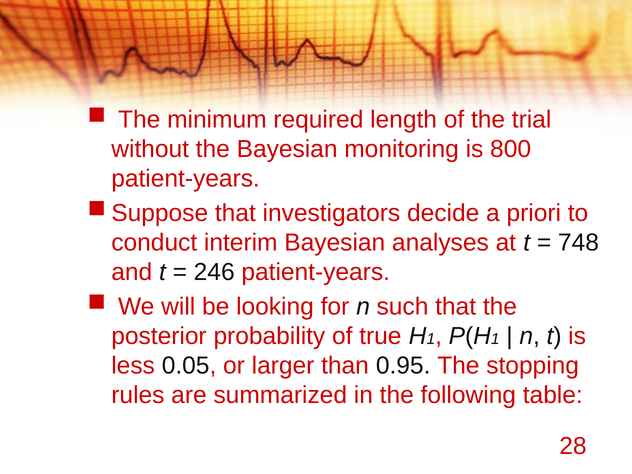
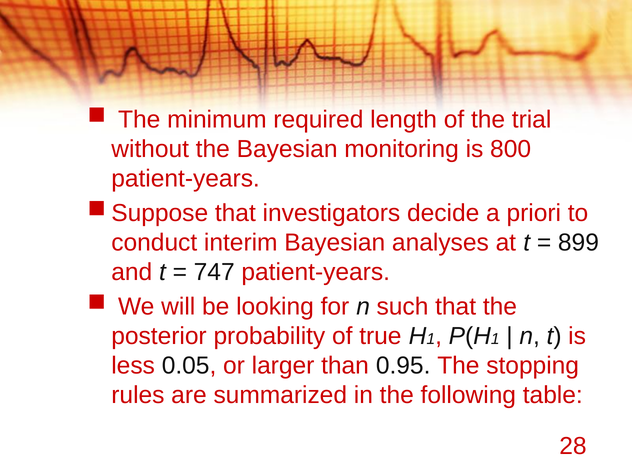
748: 748 -> 899 (578, 243)
246: 246 -> 747 (214, 272)
